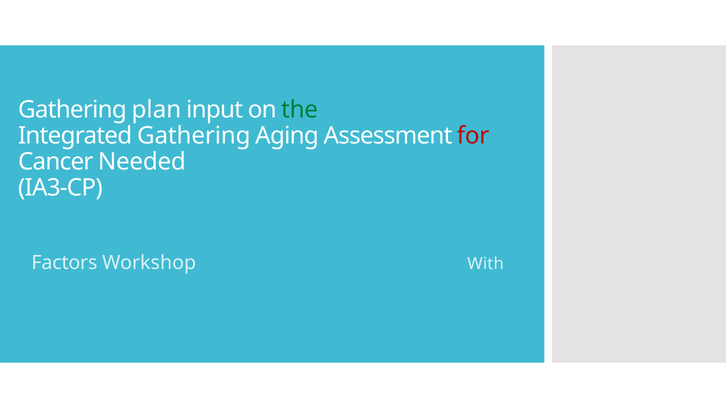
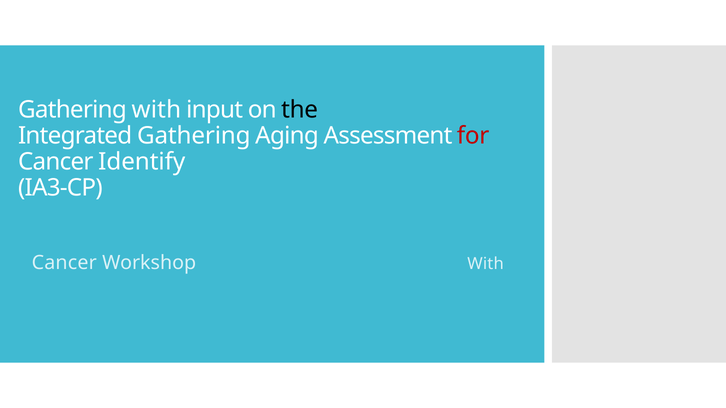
Gathering plan: plan -> with (156, 110)
the colour: green -> black (300, 110)
Needed: Needed -> Identify (142, 162)
Factors: Factors -> Cancer (64, 263)
